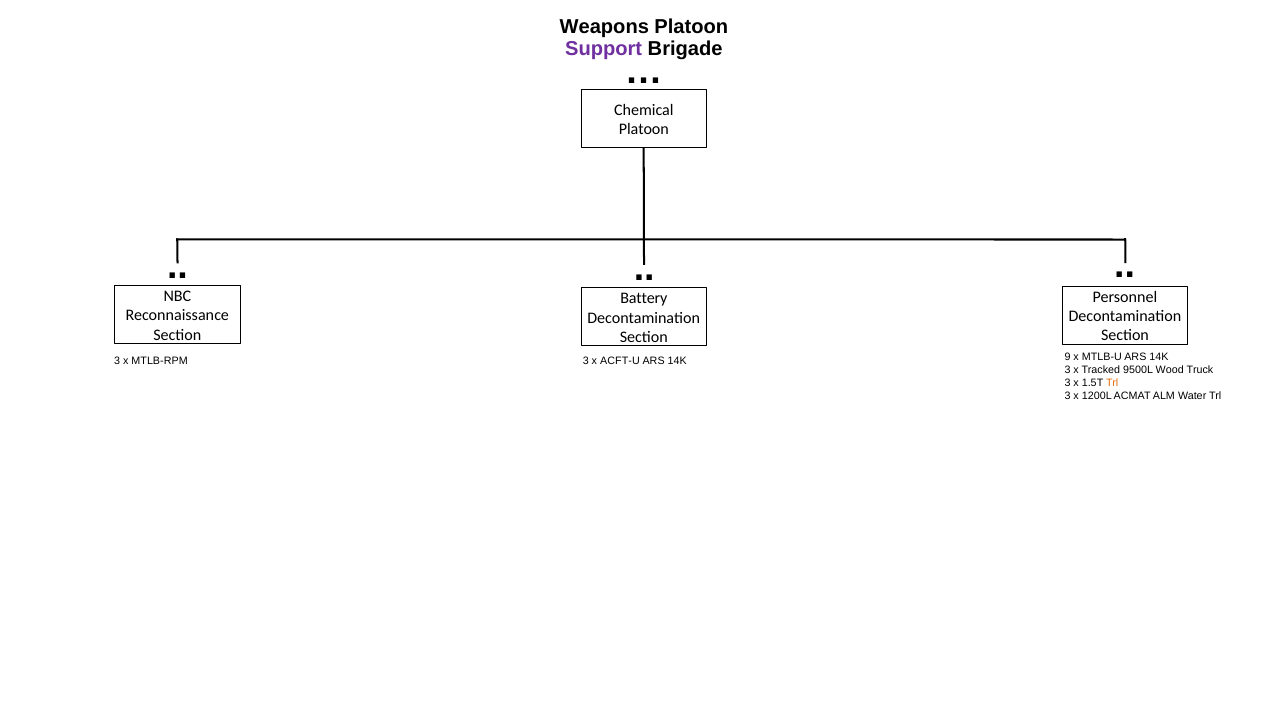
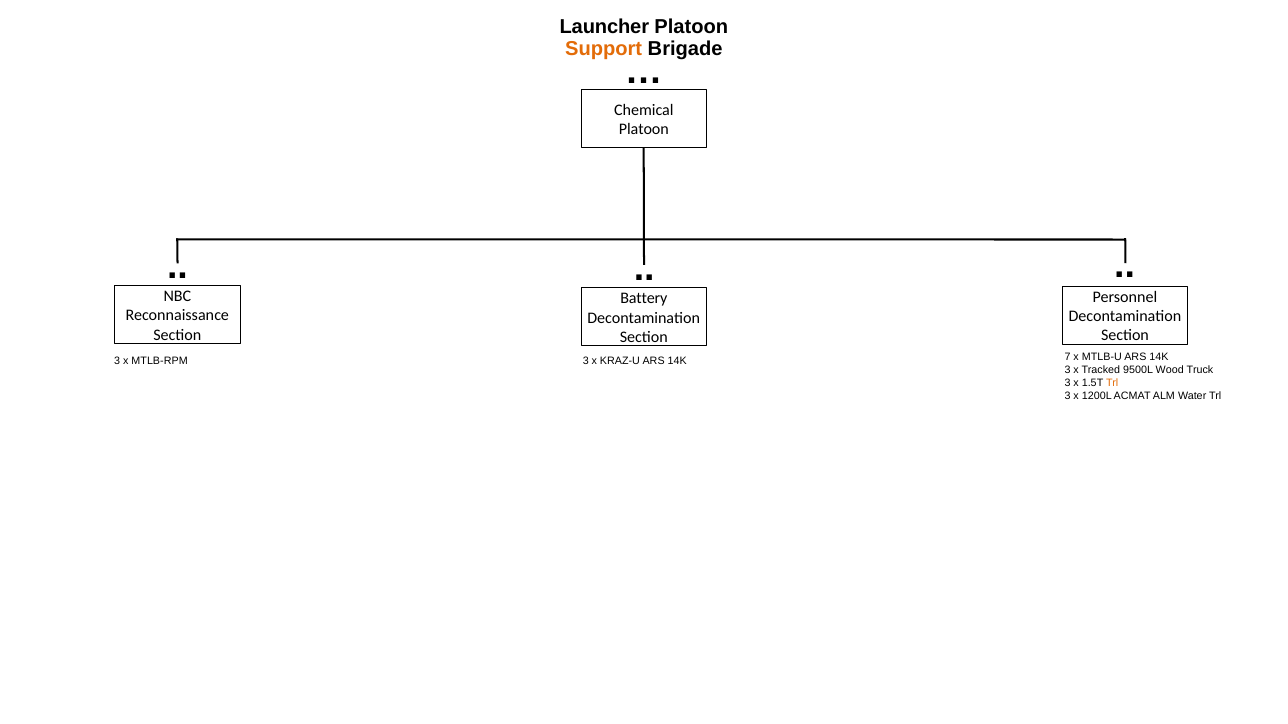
Weapons: Weapons -> Launcher (604, 27)
Support colour: purple -> orange (604, 49)
ACFT-U: ACFT-U -> KRAZ-U (620, 361)
9: 9 -> 7 (1068, 357)
